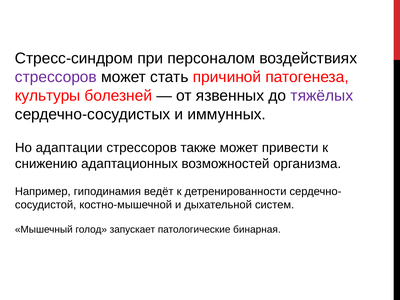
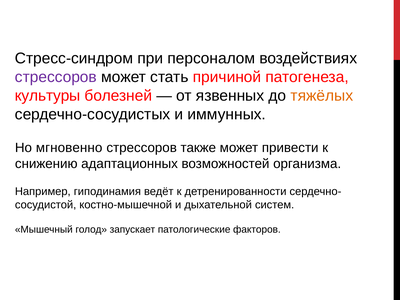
тяжёлых colour: purple -> orange (322, 96)
адаптации: адаптации -> мгновенно (69, 148)
бинарная: бинарная -> факторов (257, 229)
